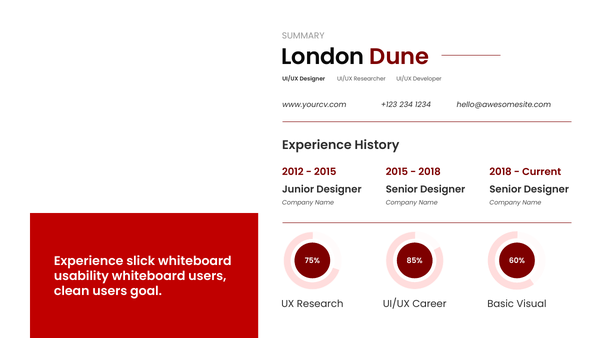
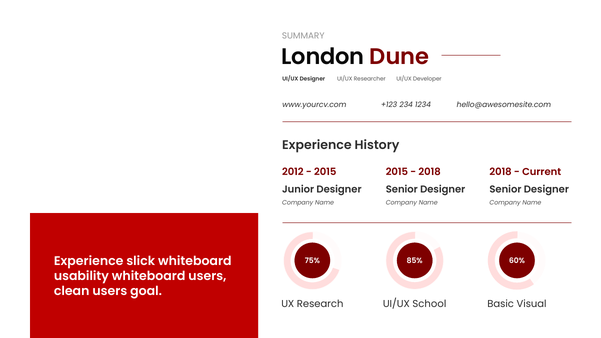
Career: Career -> School (429, 304)
